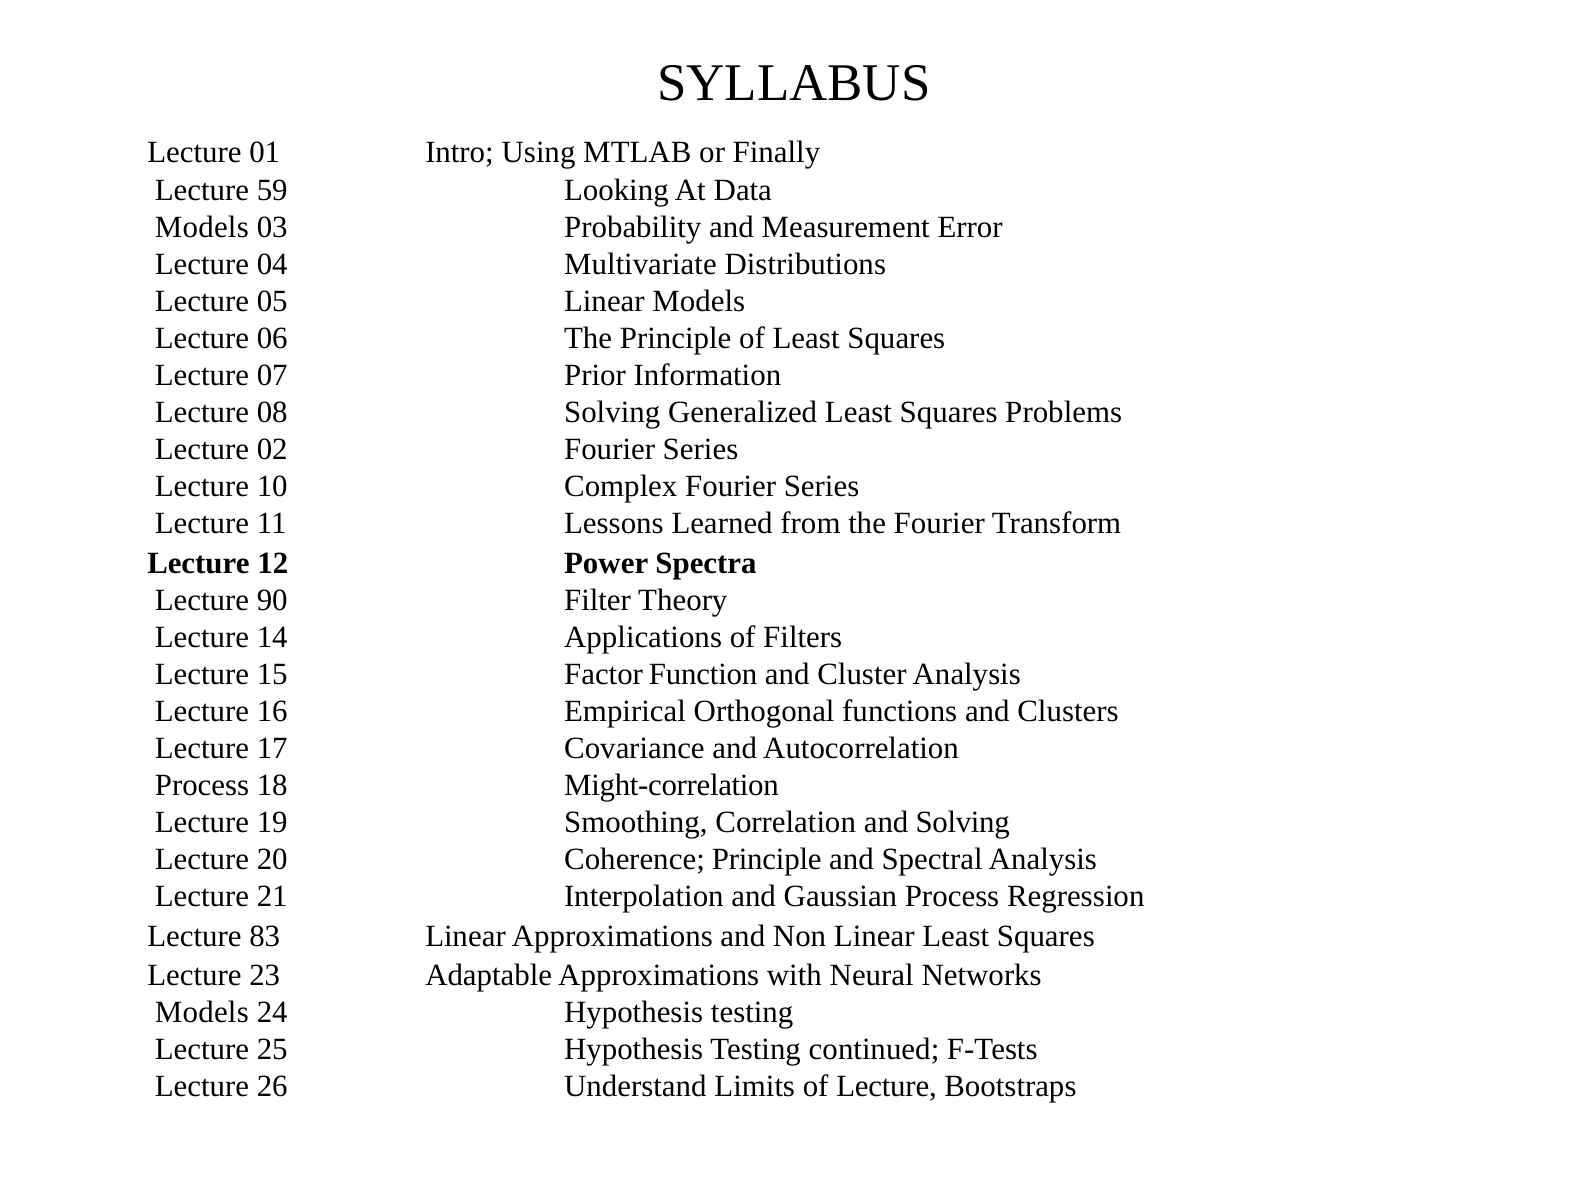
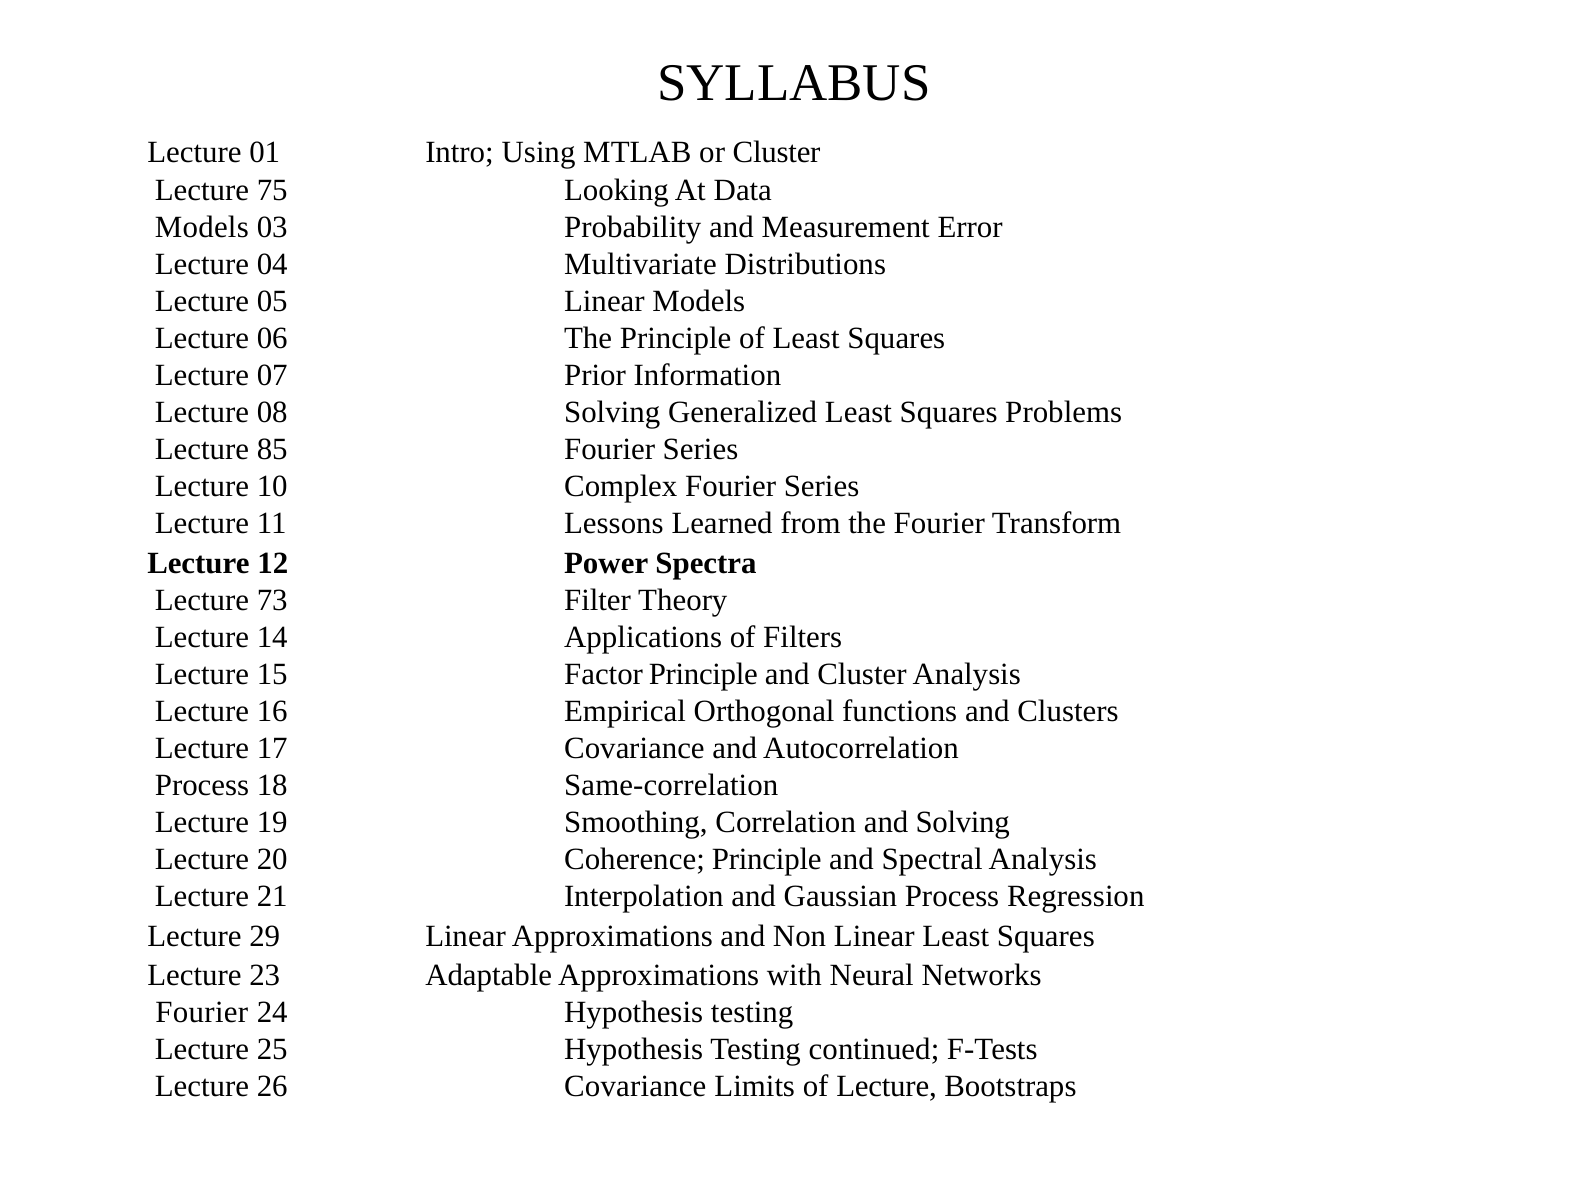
or Finally: Finally -> Cluster (777, 152)
59: 59 -> 75 (272, 190)
02: 02 -> 85 (272, 450)
90: 90 -> 73 (272, 600)
Factor Function: Function -> Principle (703, 674)
Might-correlation: Might-correlation -> Same-correlation (671, 785)
83: 83 -> 29 (265, 936)
Models: Models -> Fourier (202, 1012)
26 Understand: Understand -> Covariance (635, 1086)
